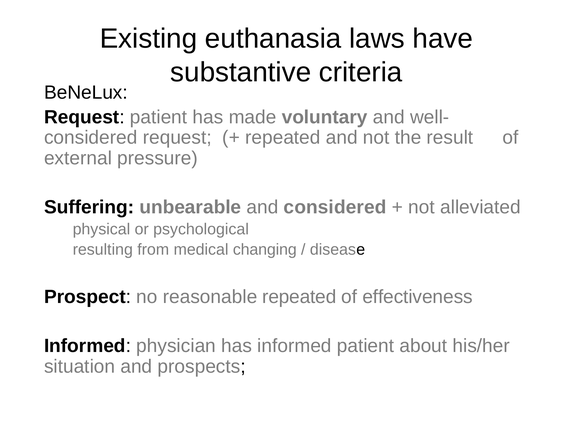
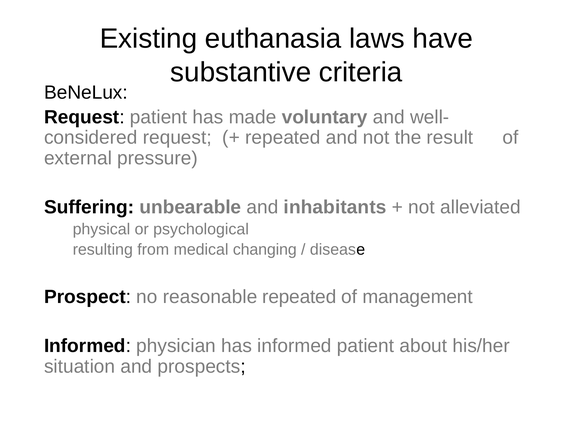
and considered: considered -> inhabitants (335, 207)
effectiveness: effectiveness -> management (418, 297)
